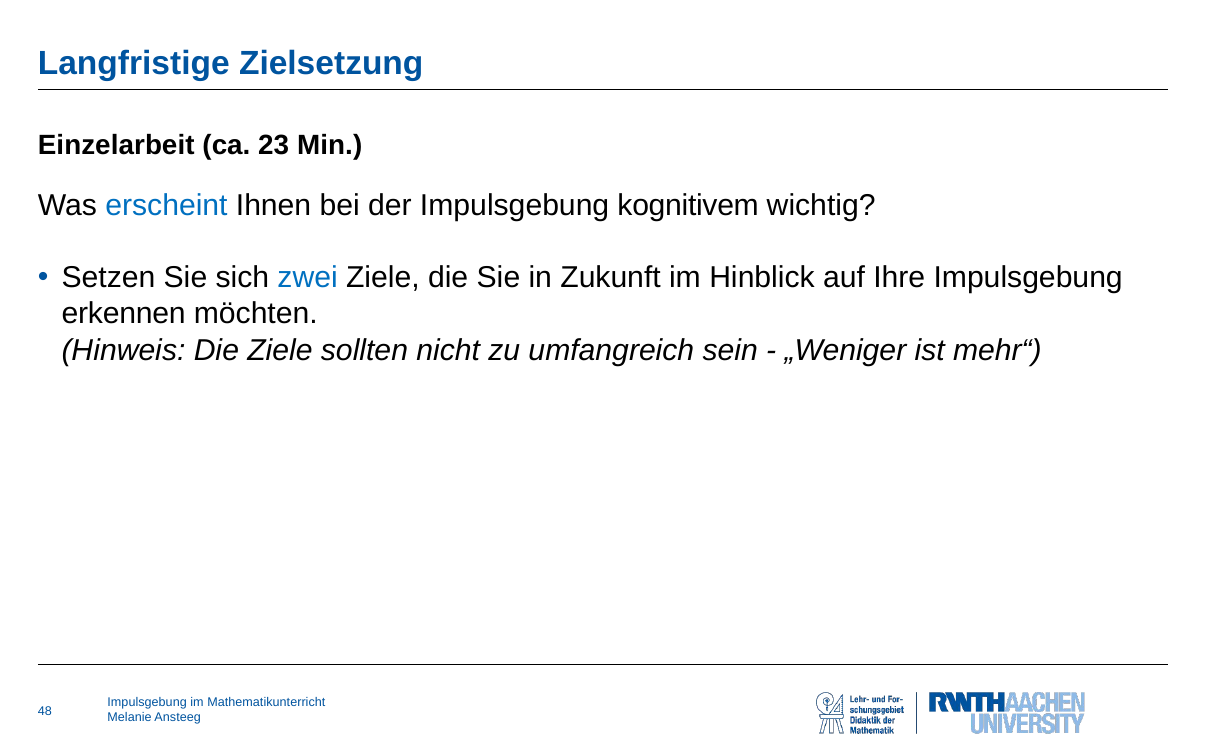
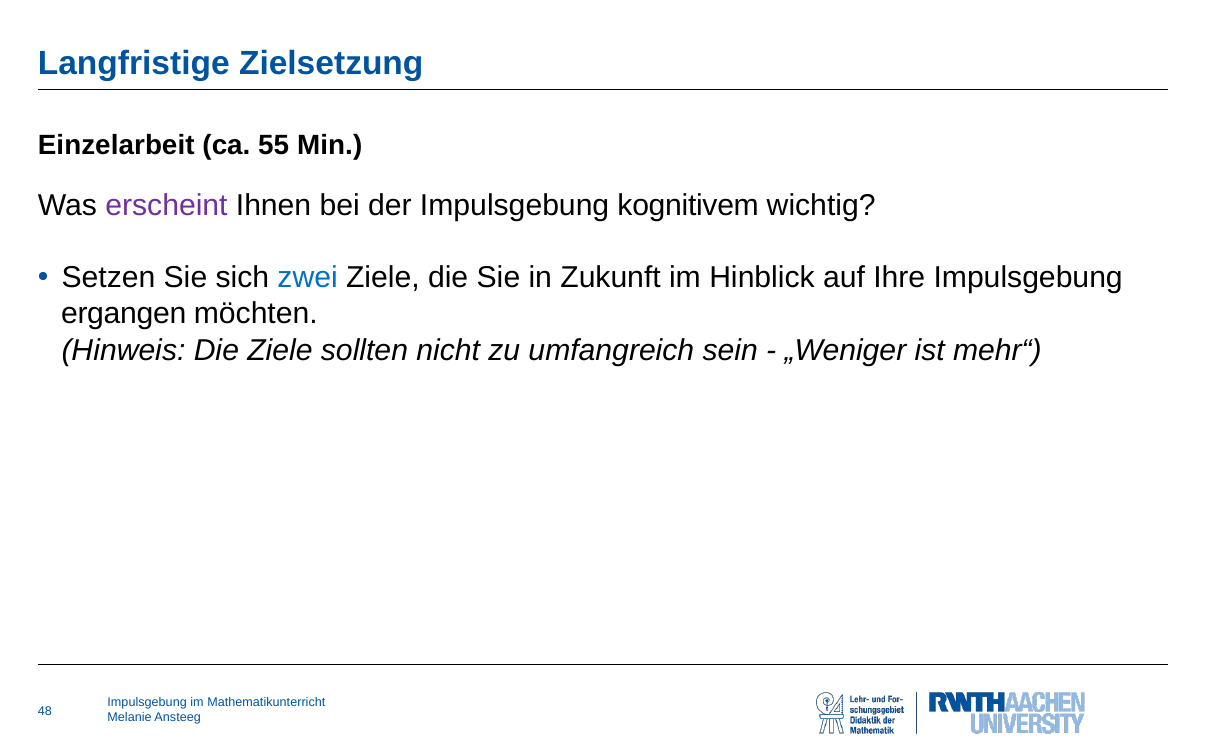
23: 23 -> 55 (274, 145)
erscheint colour: blue -> purple (166, 205)
erkennen: erkennen -> ergangen (124, 314)
